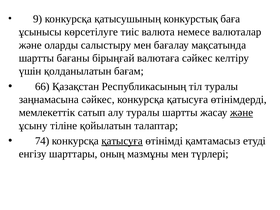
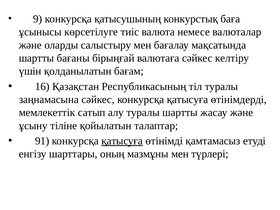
66: 66 -> 16 (42, 86)
және underline: present -> none (242, 113)
74: 74 -> 91 (42, 141)
